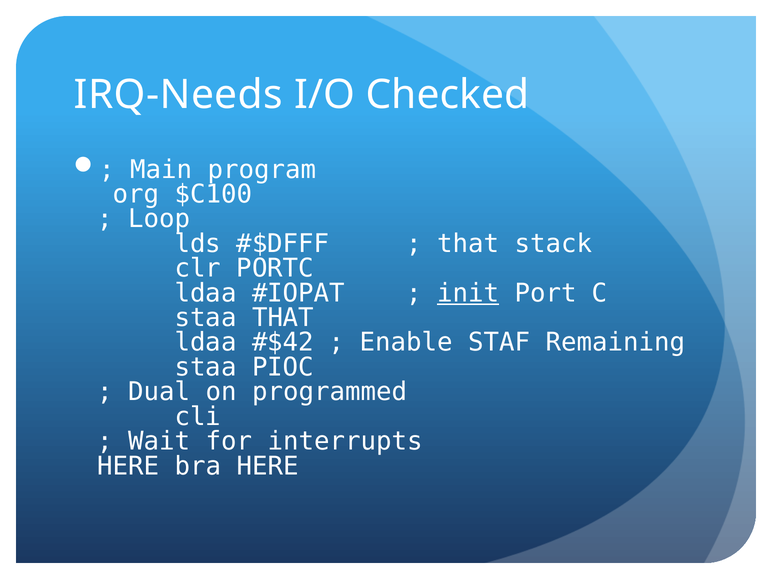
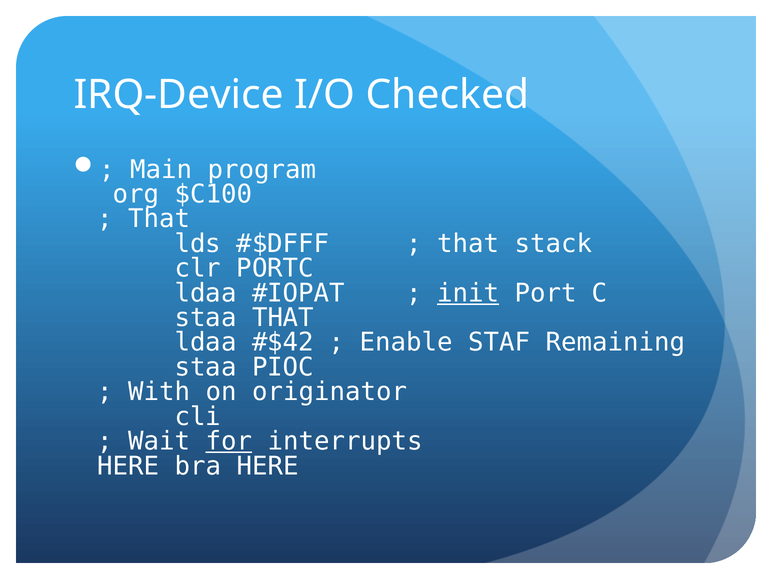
IRQ-Needs: IRQ-Needs -> IRQ-Device (179, 95)
Loop: Loop -> That (159, 219)
Dual: Dual -> With (159, 392)
programmed: programmed -> originator (330, 392)
for underline: none -> present (229, 441)
